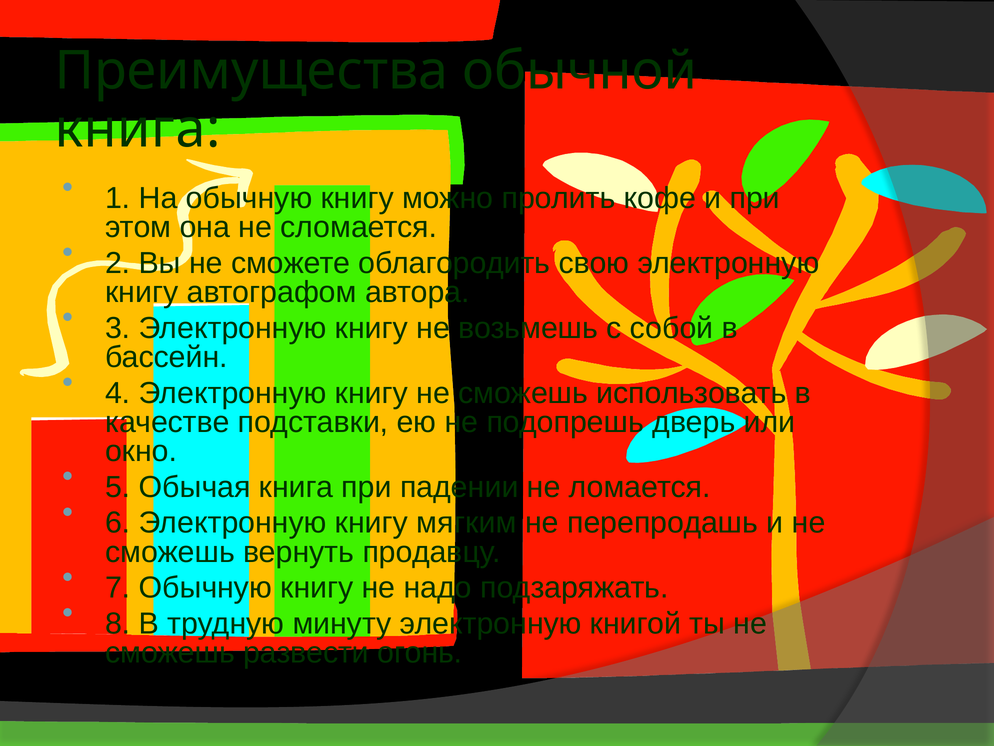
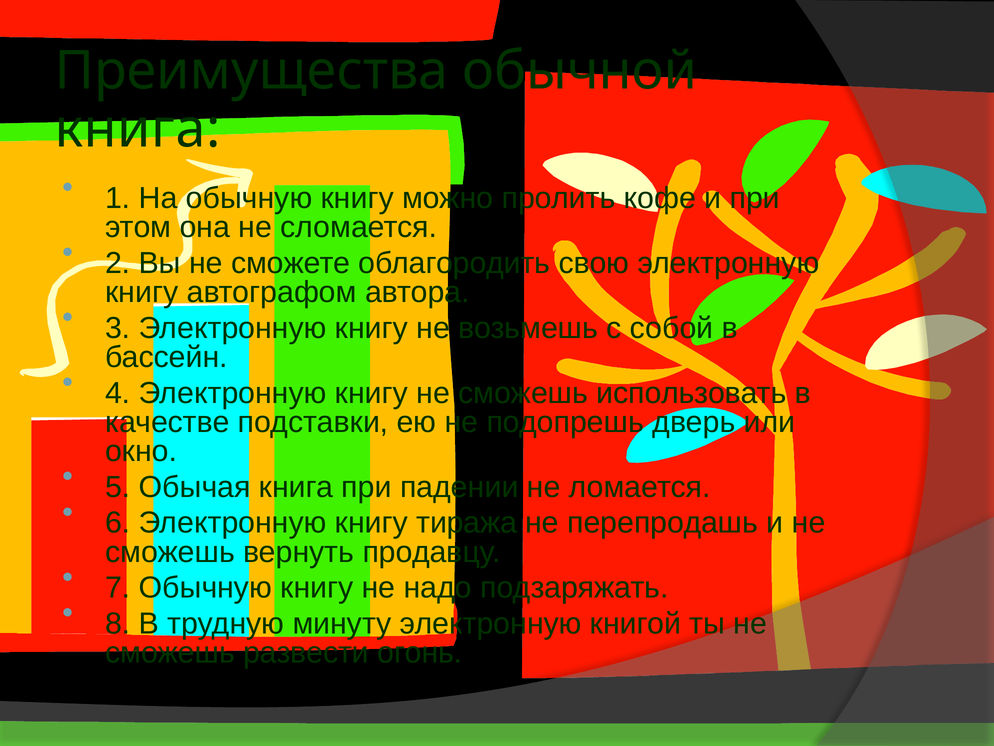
мягким: мягким -> тиража (467, 523)
